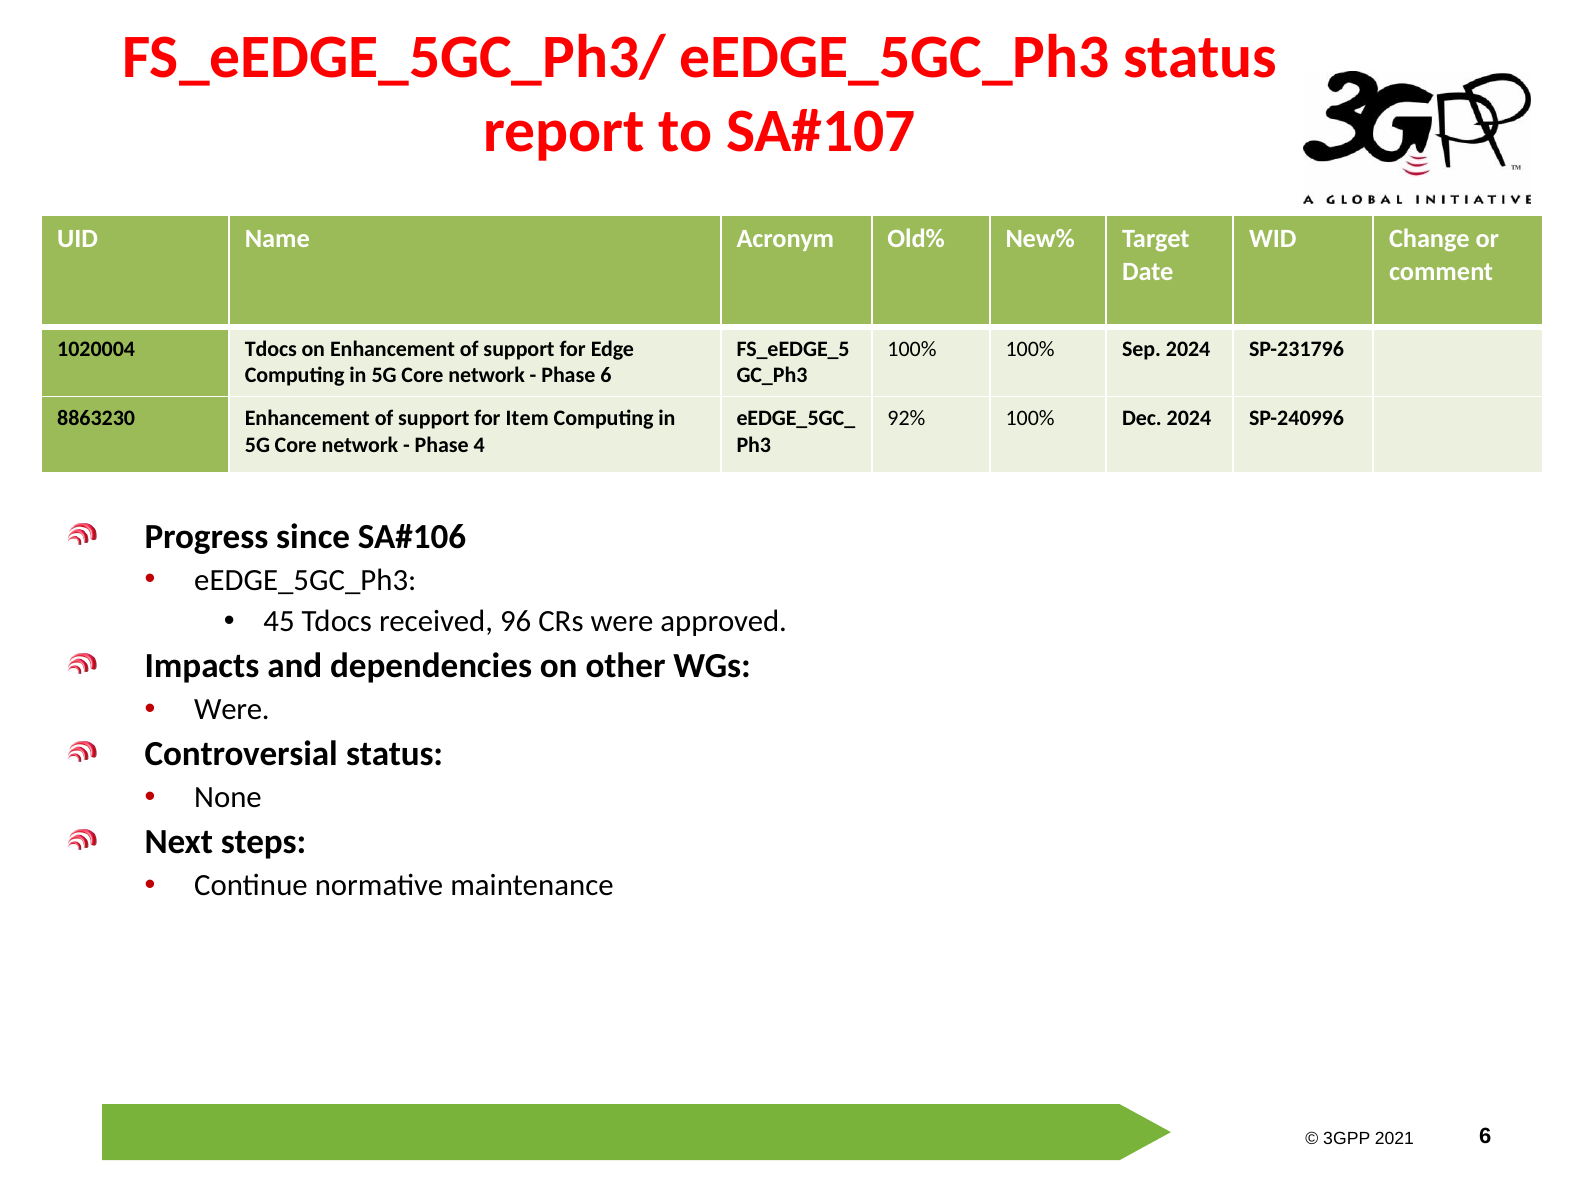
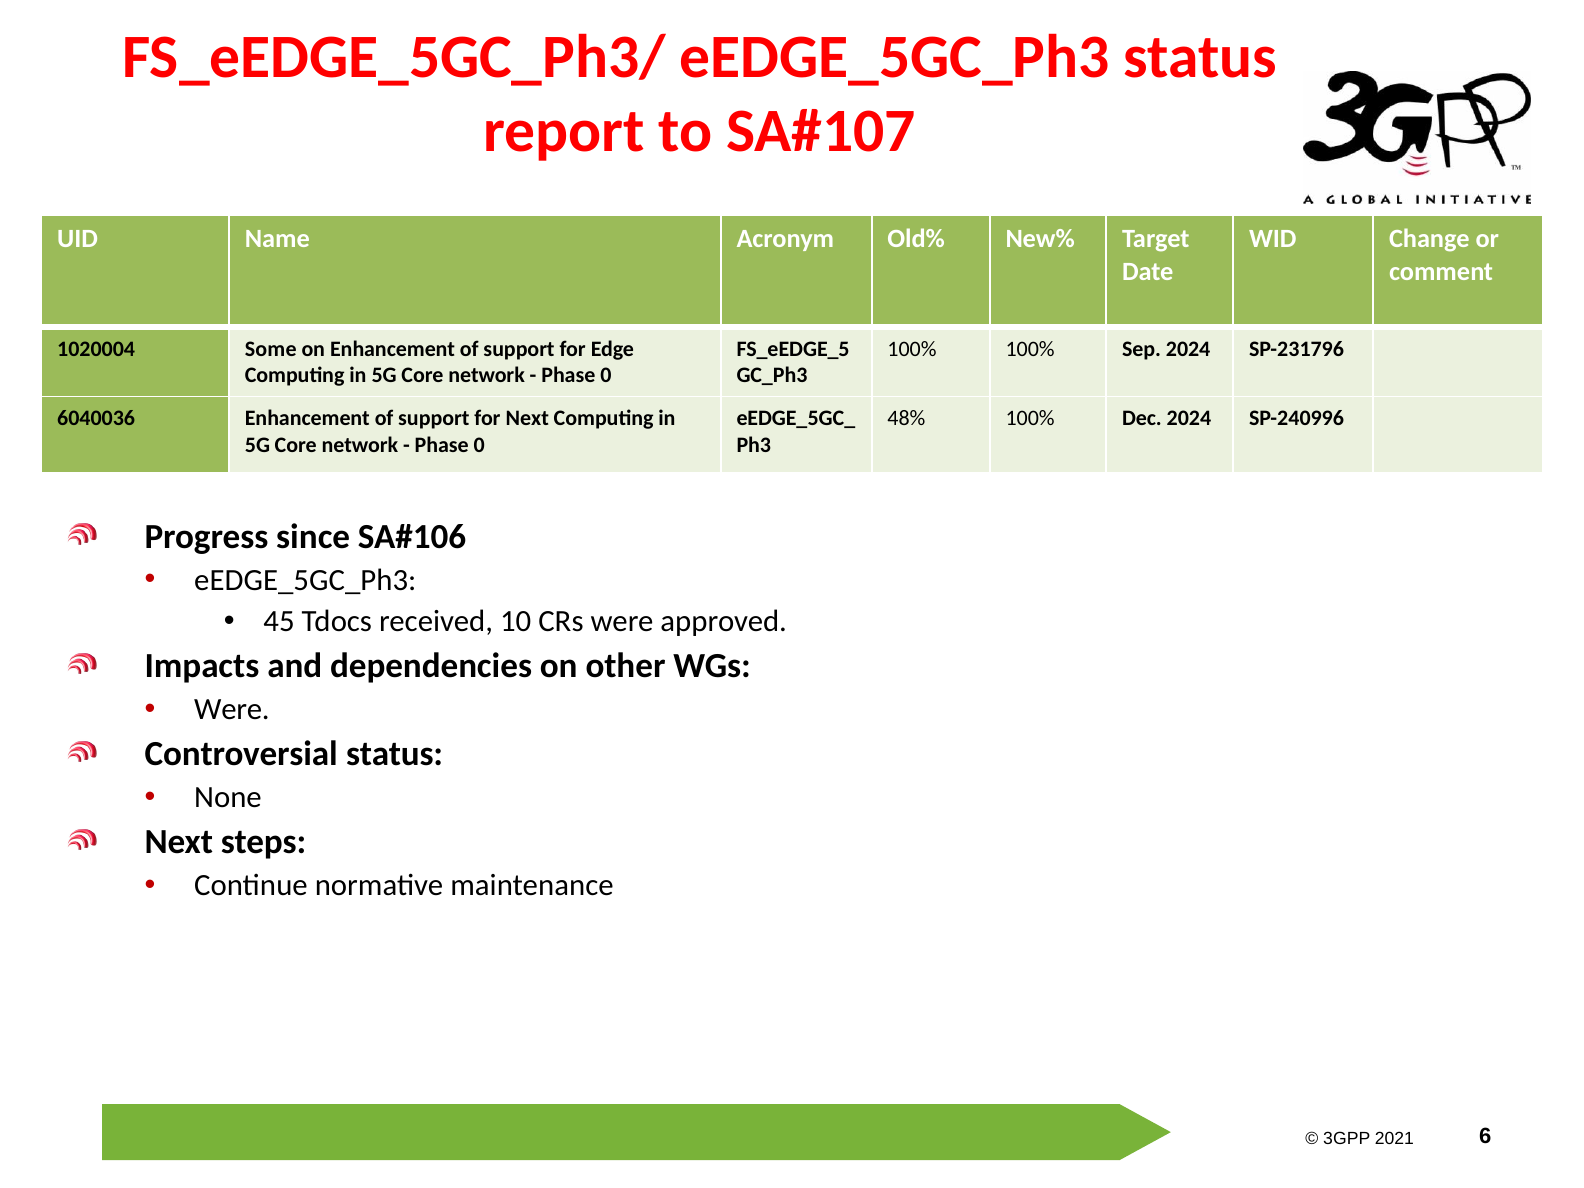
1020004 Tdocs: Tdocs -> Some (271, 349)
6: 6 -> 0 (606, 375)
8863230: 8863230 -> 6040036 (96, 418)
for Item: Item -> Next (527, 418)
92%: 92% -> 48% (906, 418)
4: 4 -> 0 (479, 445)
96: 96 -> 10 (516, 622)
